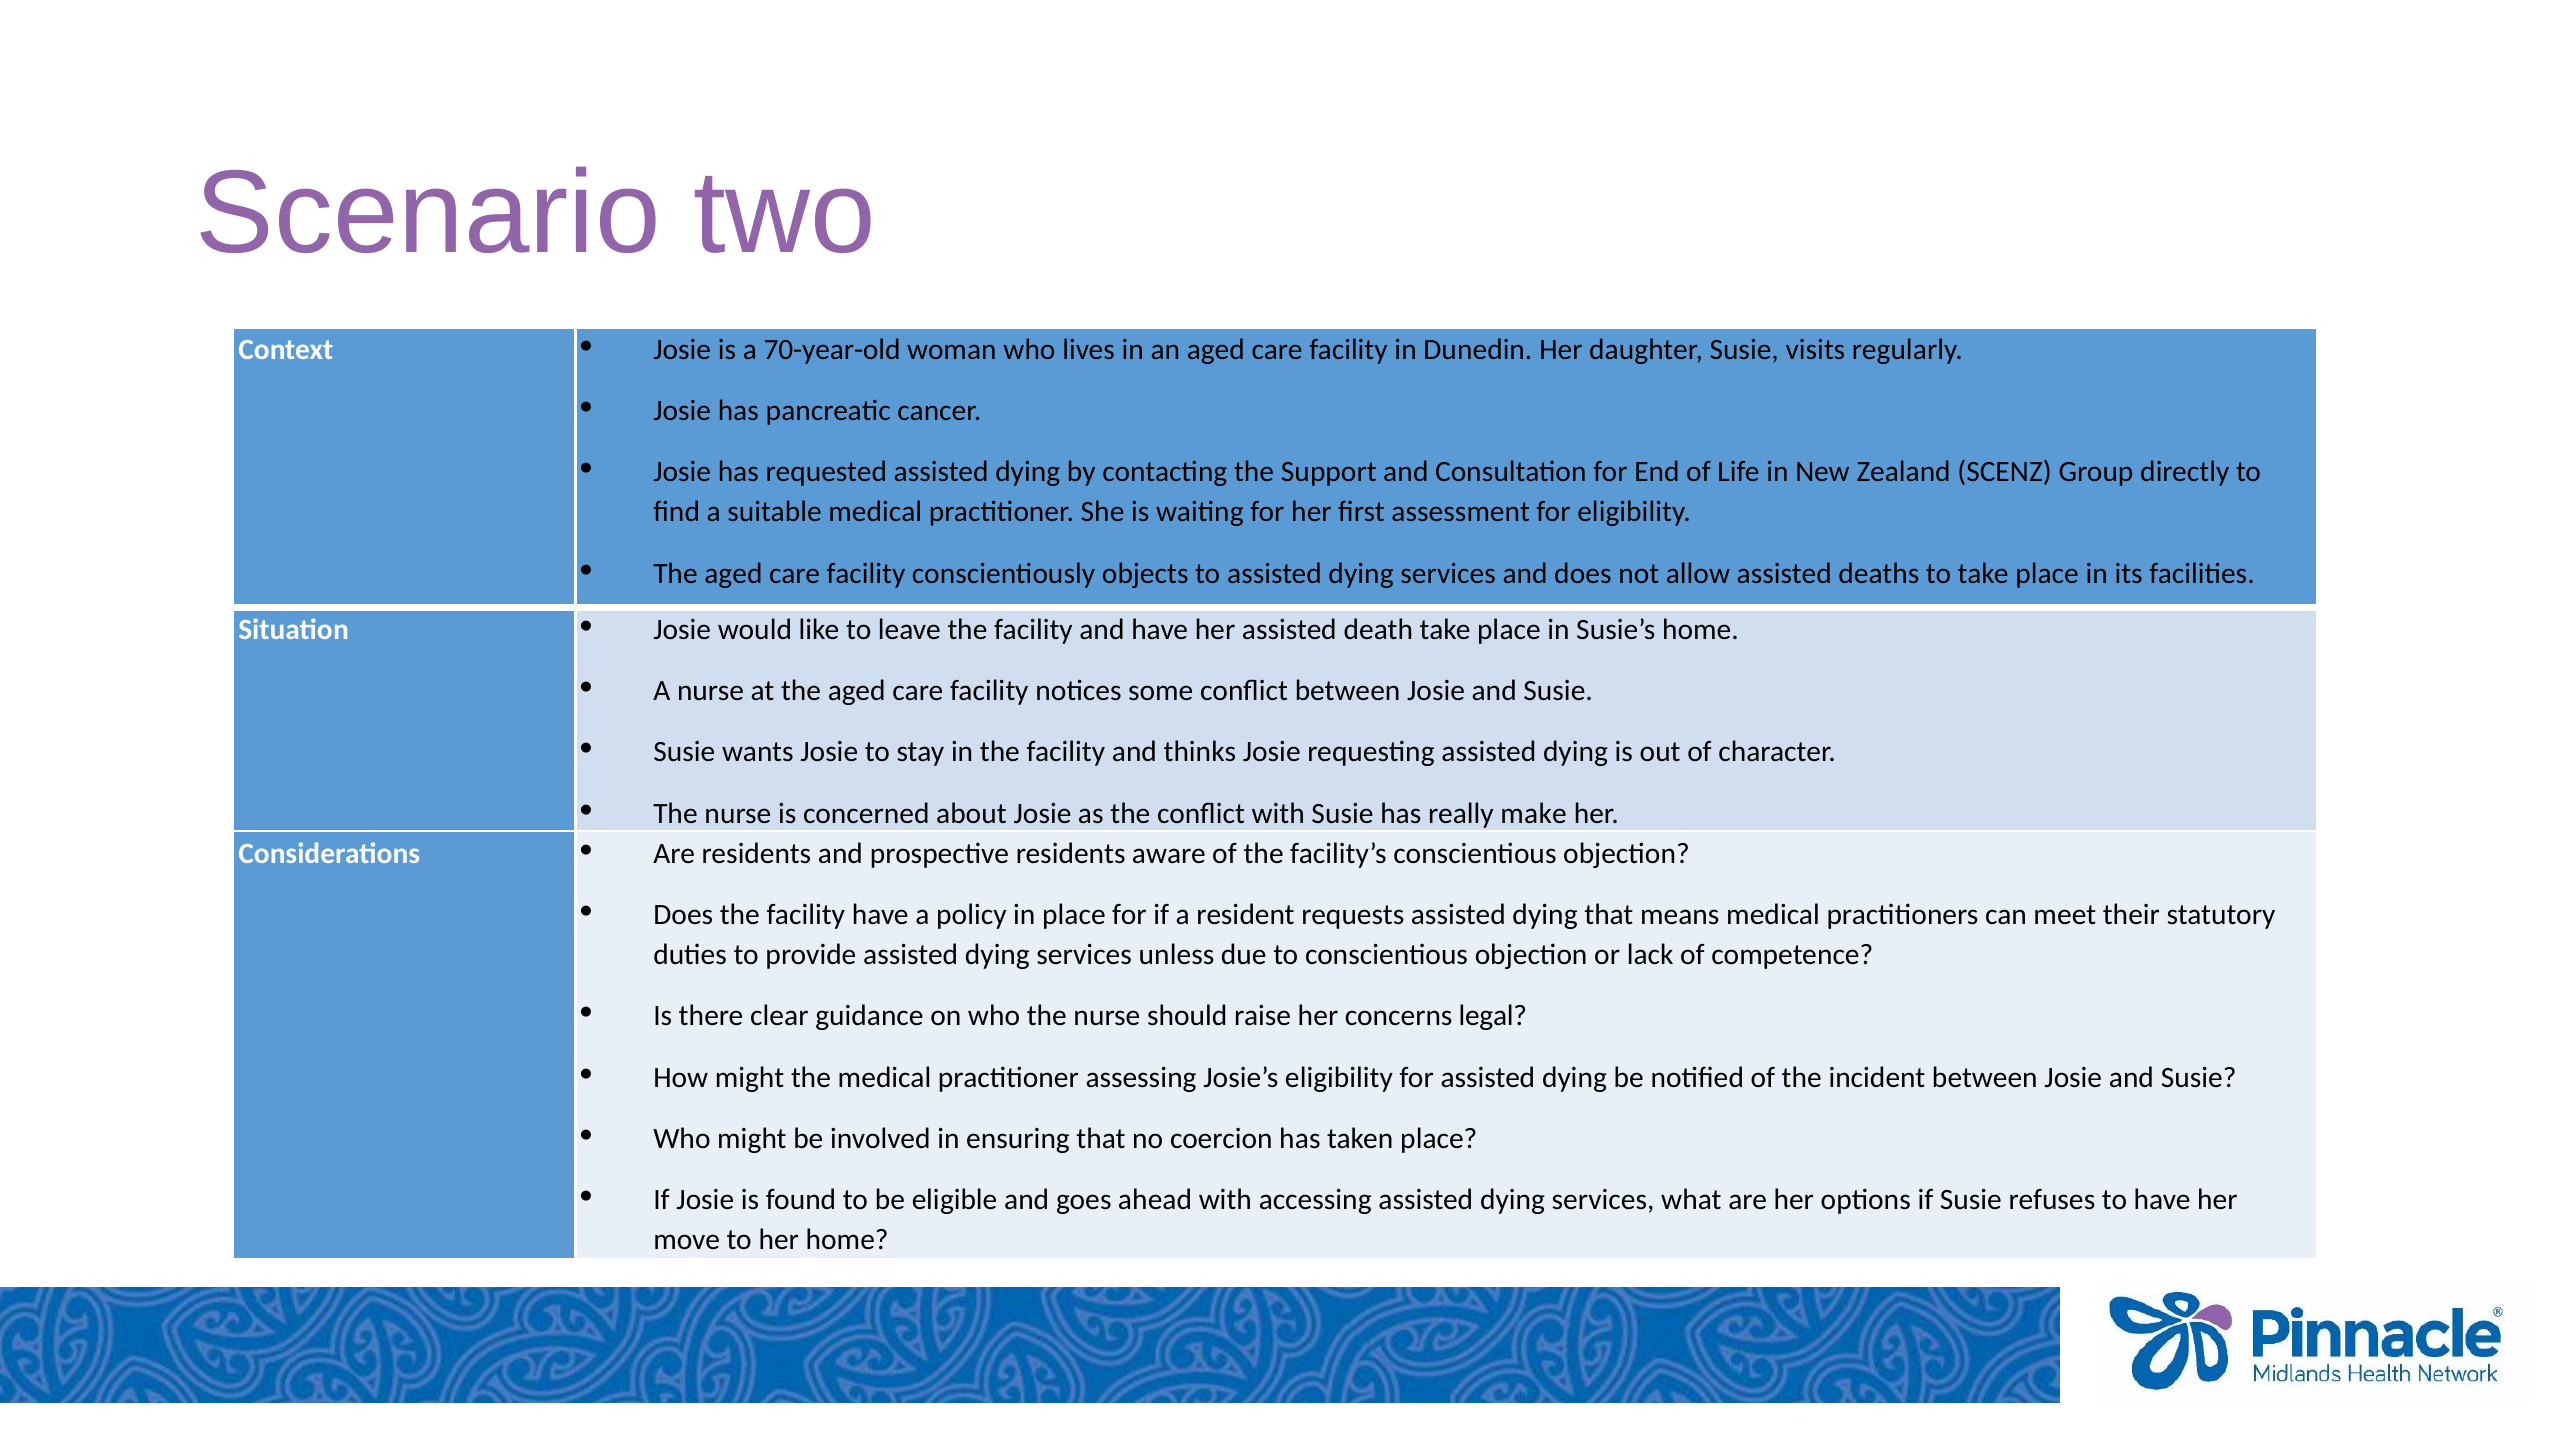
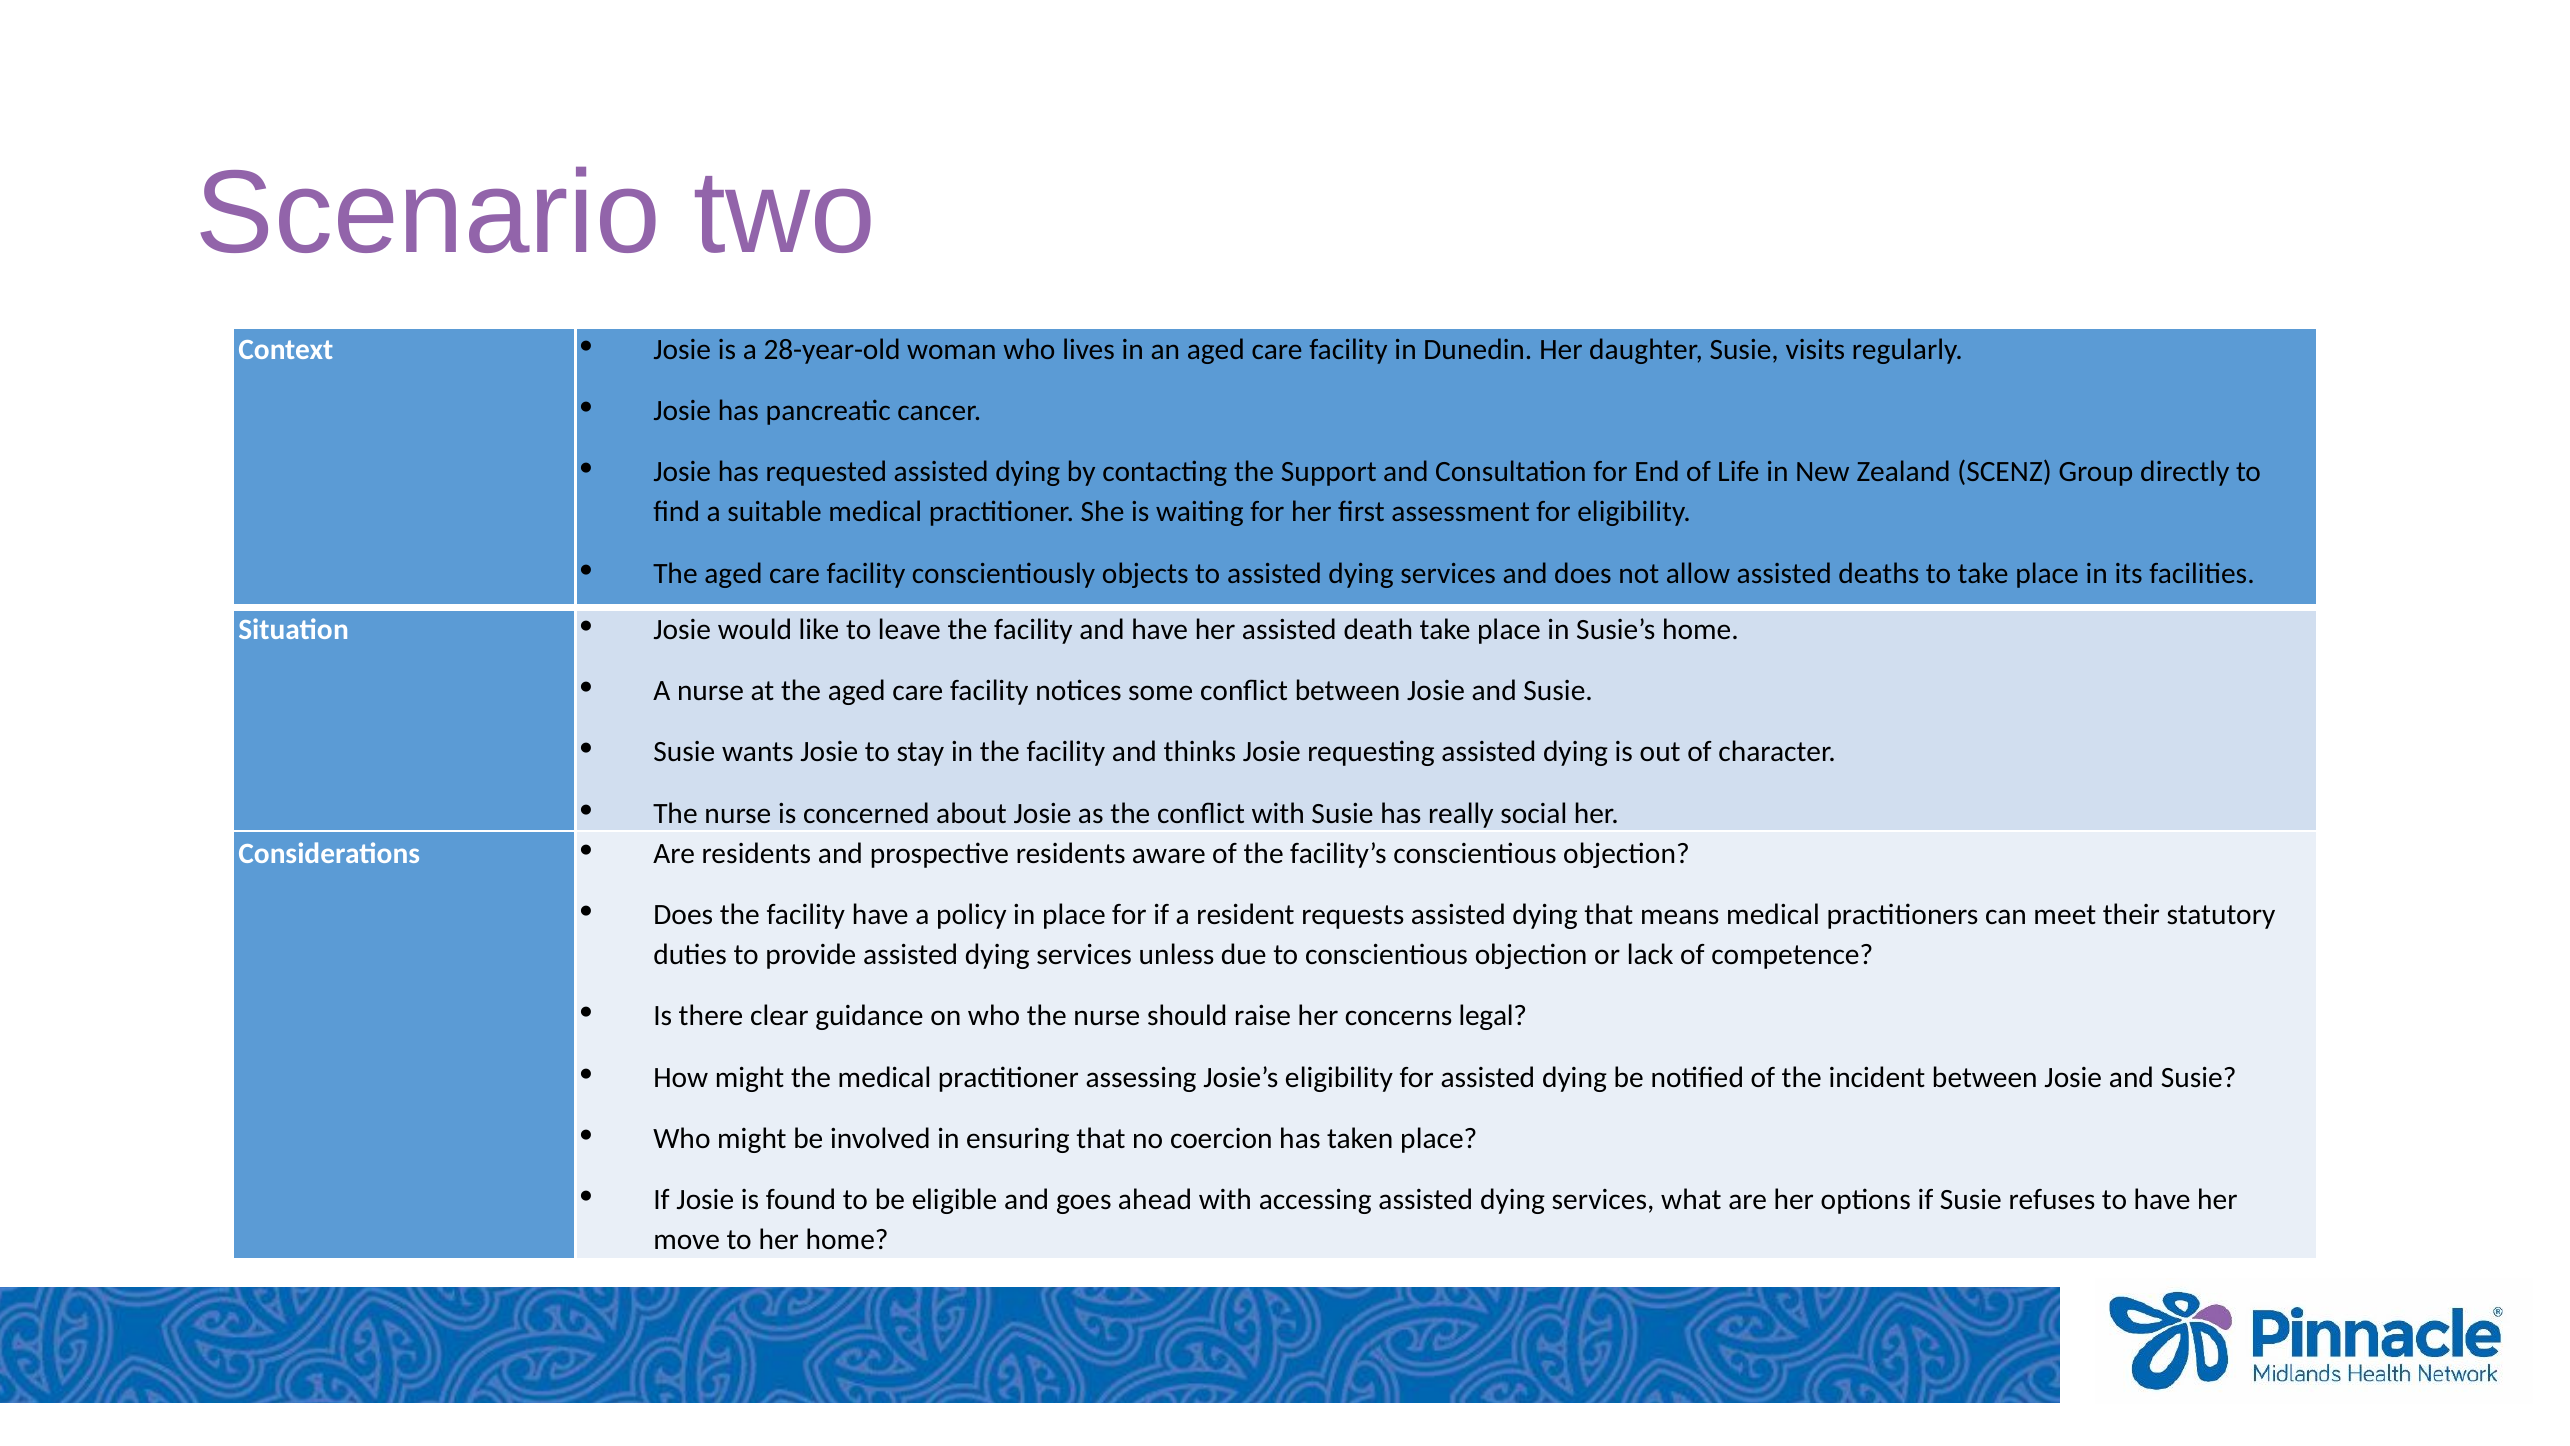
70-year-old: 70-year-old -> 28-year-old (832, 349)
make: make -> social (1534, 813)
